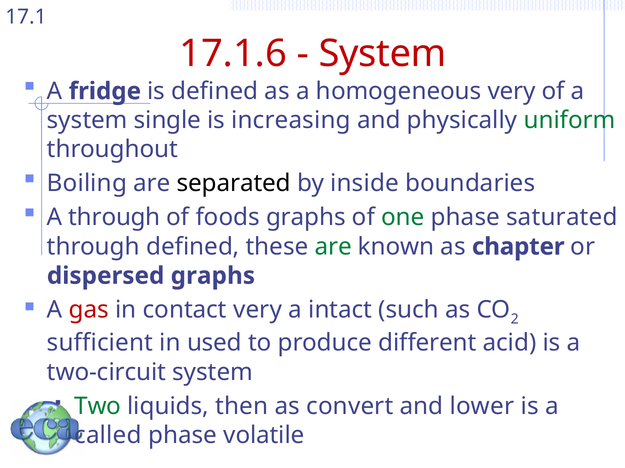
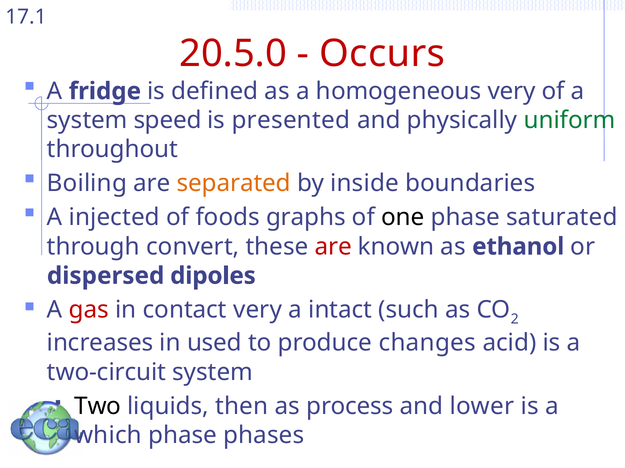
17.1.6: 17.1.6 -> 20.5.0 (233, 54)
System: System -> Occurs (382, 54)
single: single -> speed (168, 121)
increasing: increasing -> presented (291, 121)
separated colour: black -> orange (234, 184)
A through: through -> injected (114, 218)
one colour: green -> black (403, 218)
through defined: defined -> convert (193, 247)
are colour: green -> red (333, 247)
chapter: chapter -> ethanol (518, 247)
dispersed graphs: graphs -> dipoles (213, 276)
sufficient: sufficient -> increases (100, 343)
different: different -> changes (427, 343)
Two colour: green -> black (98, 407)
convert: convert -> process (350, 407)
called: called -> which (108, 436)
volatile: volatile -> phases (264, 436)
